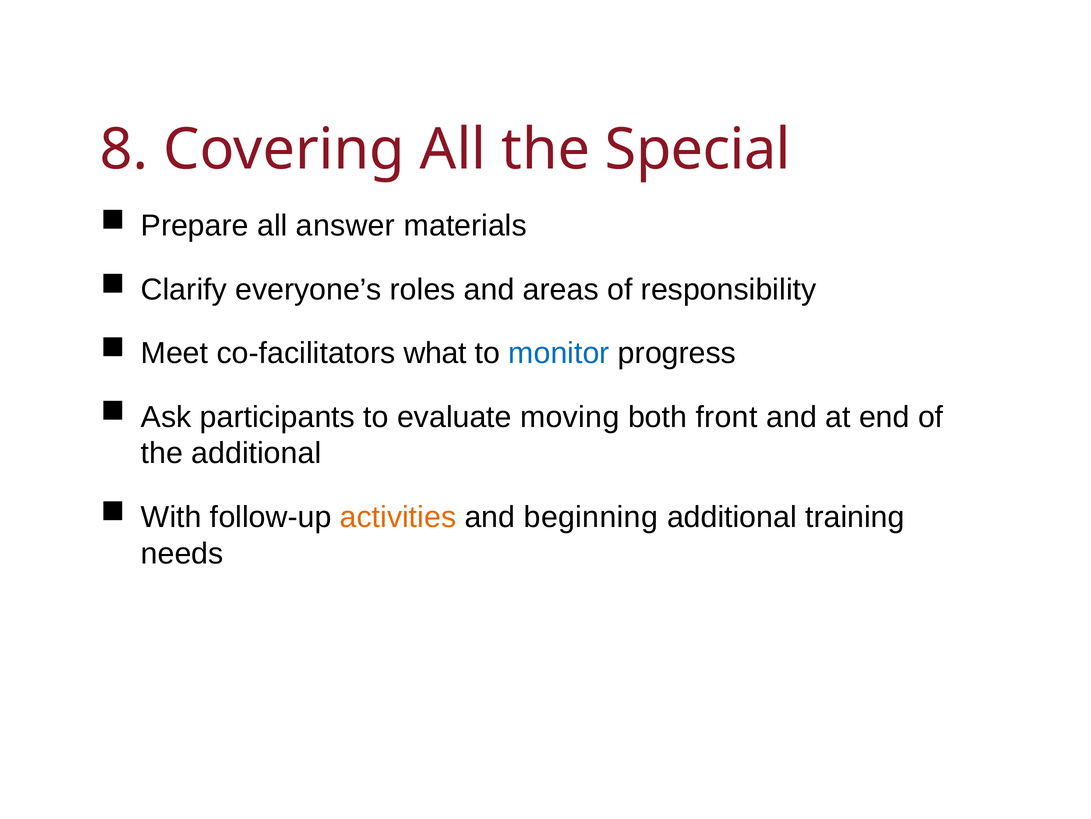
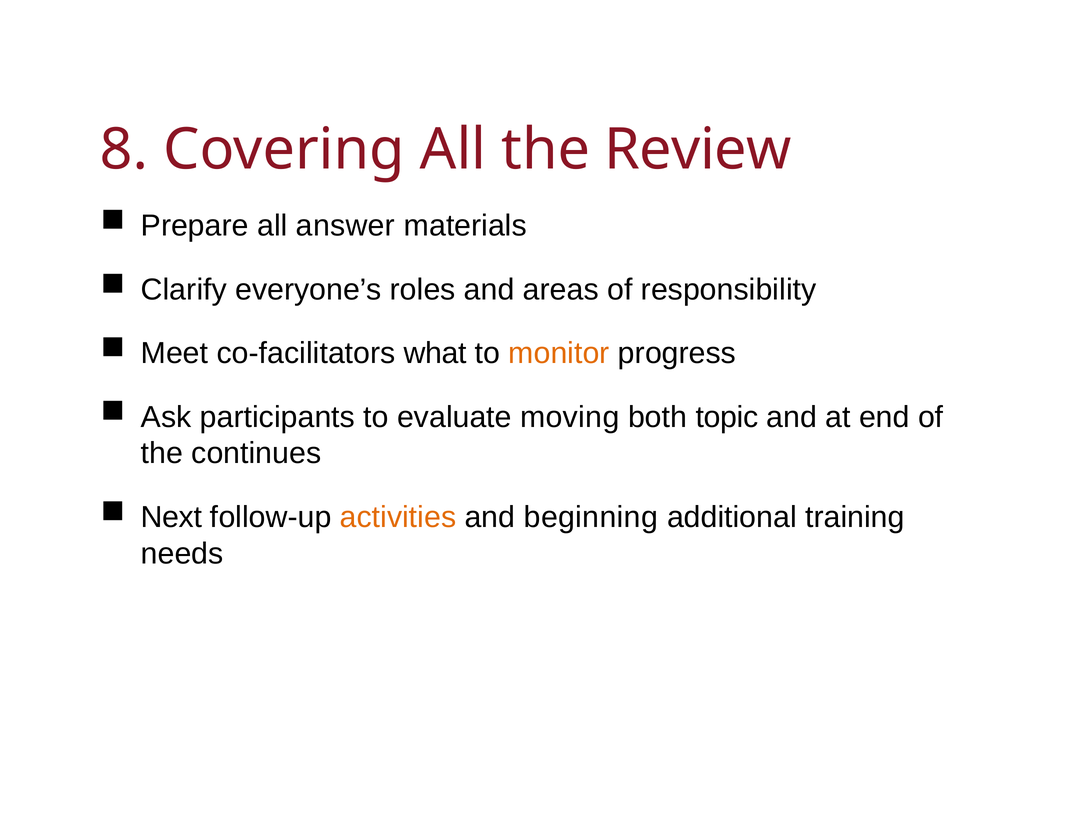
Special: Special -> Review (698, 150)
monitor colour: blue -> orange (559, 353)
front: front -> topic (727, 417)
the additional: additional -> continues (256, 453)
With: With -> Next (171, 517)
